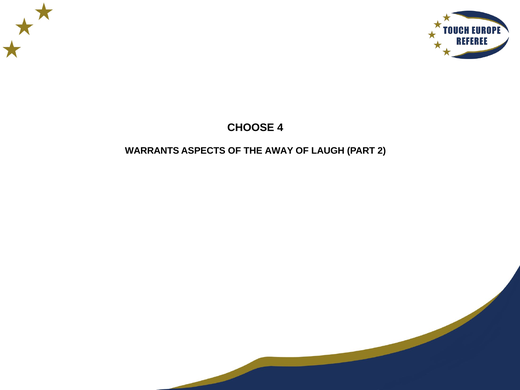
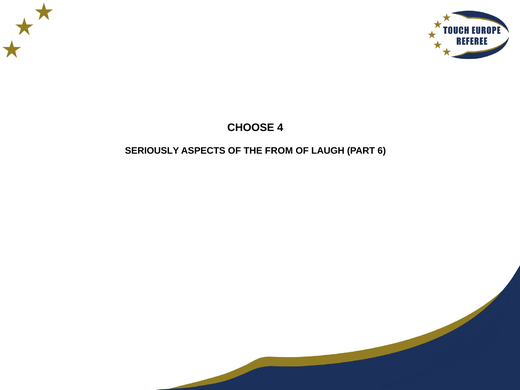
WARRANTS: WARRANTS -> SERIOUSLY (152, 151)
AWAY: AWAY -> FROM (279, 151)
2: 2 -> 6 (382, 151)
